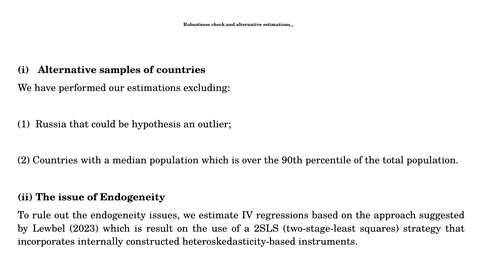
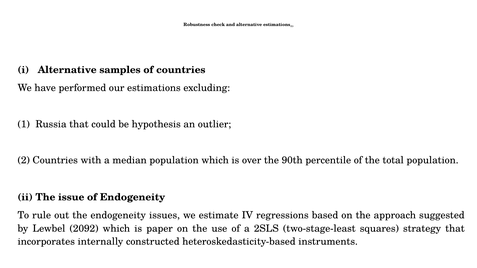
2023: 2023 -> 2092 (84, 229)
result: result -> paper (160, 229)
